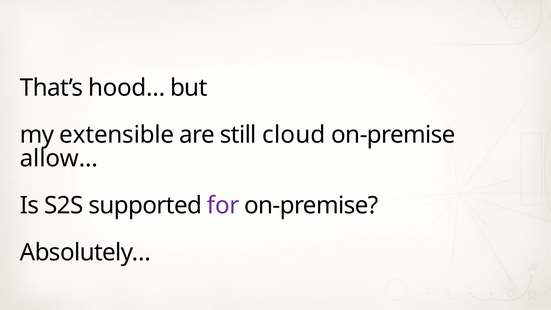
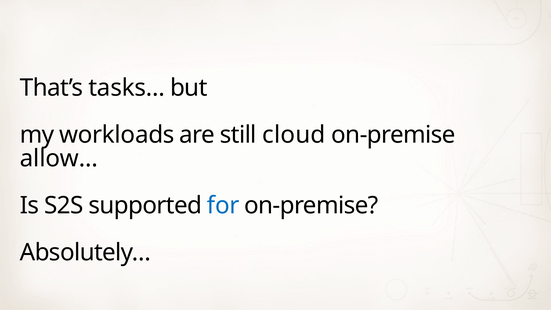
hood…: hood… -> tasks… (127, 88)
extensible: extensible -> workloads (117, 135)
for colour: purple -> blue (223, 205)
